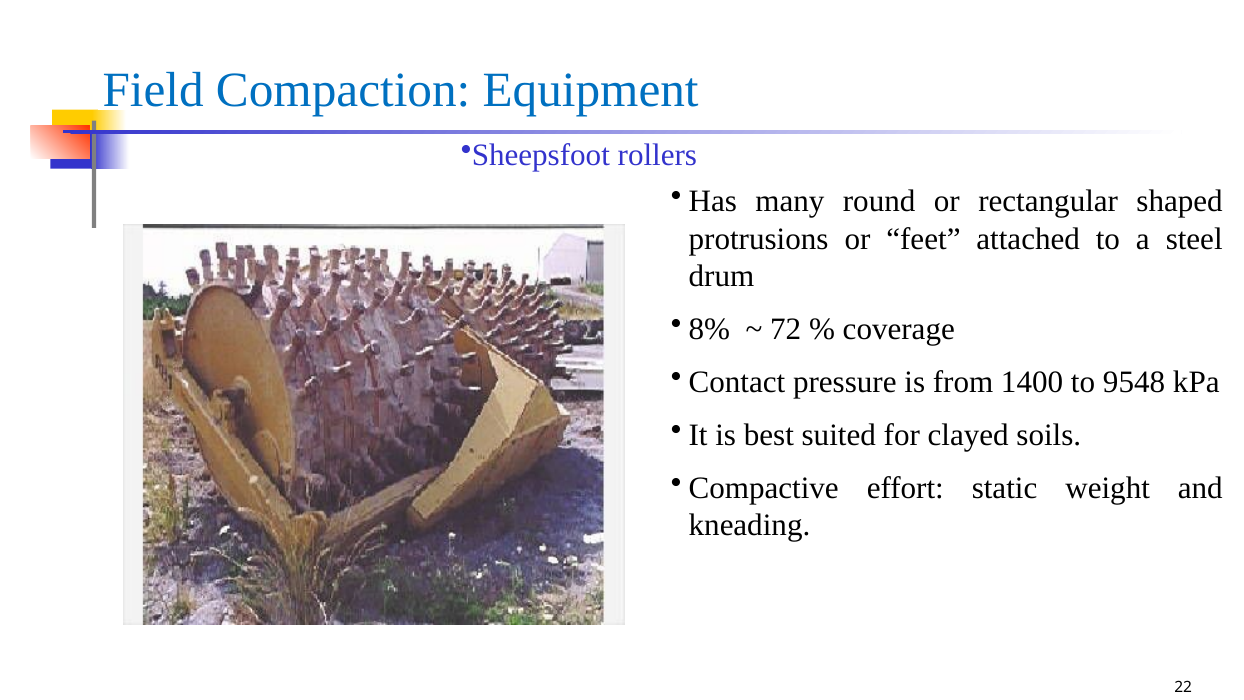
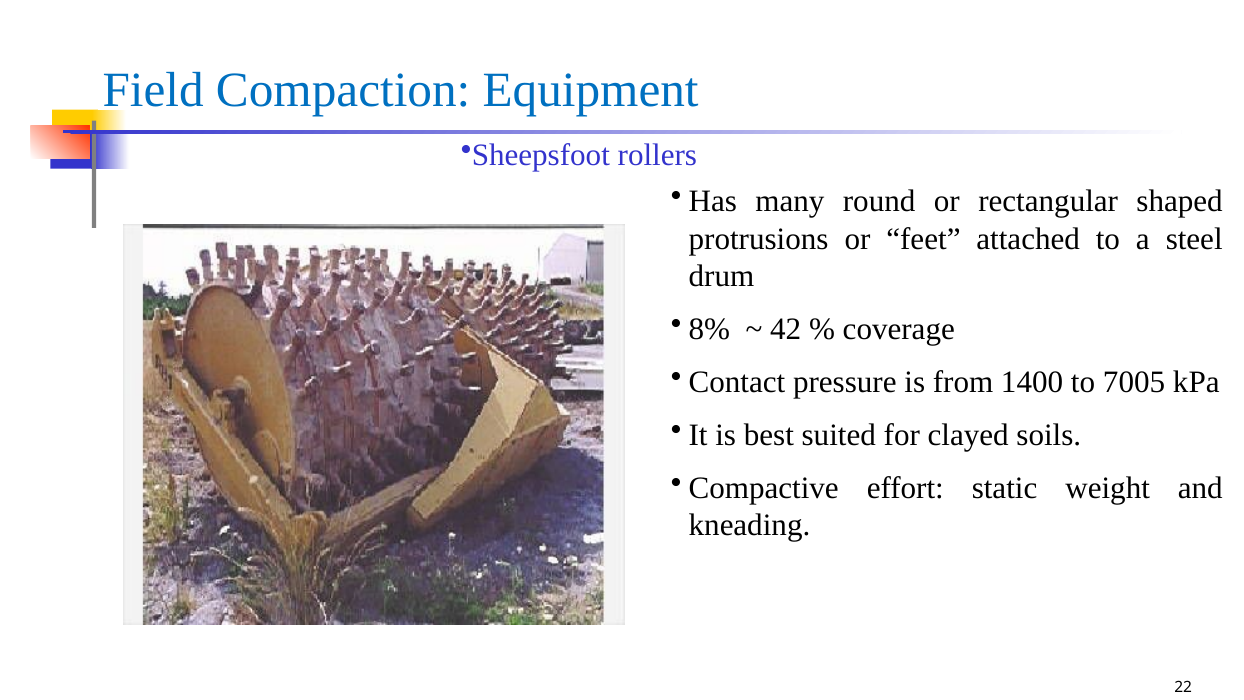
72: 72 -> 42 (786, 329)
9548: 9548 -> 7005 (1134, 382)
